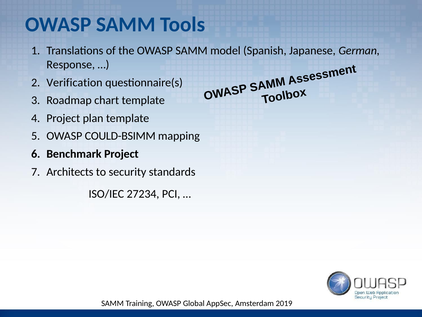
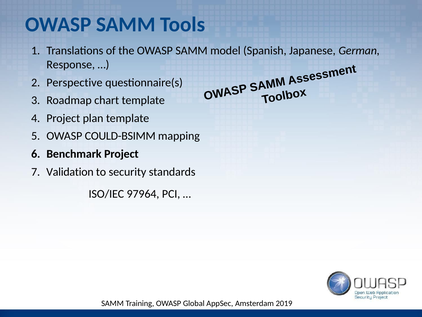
Verification: Verification -> Perspective (74, 82)
Architects: Architects -> Validation (70, 172)
27234: 27234 -> 97964 (143, 194)
